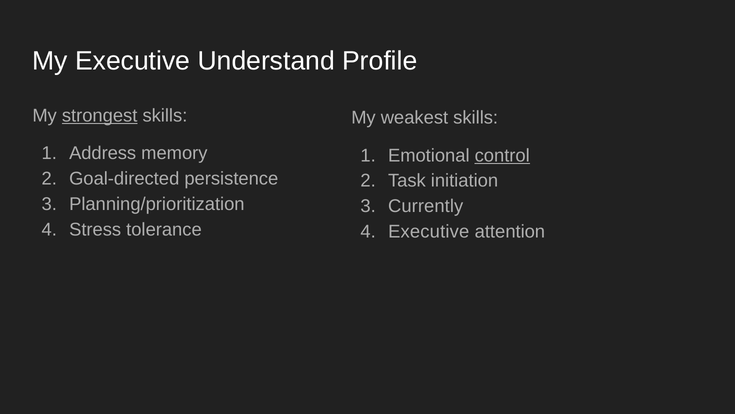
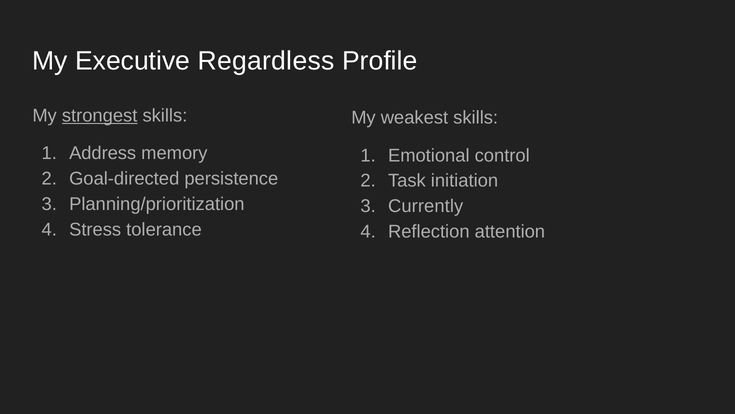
Understand: Understand -> Regardless (266, 61)
control underline: present -> none (502, 155)
Executive: Executive -> Reflection (429, 231)
